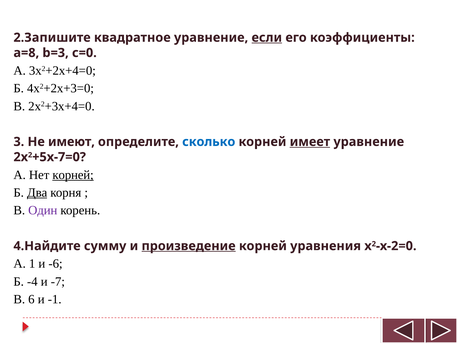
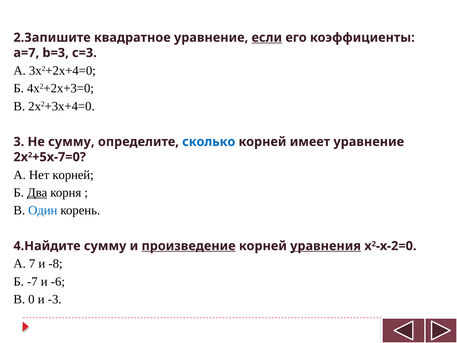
а=8: а=8 -> а=7 (26, 53)
с=0: с=0 -> с=3 (84, 53)
Не имеют: имеют -> сумму (71, 142)
имеет underline: present -> none (310, 142)
корней underline: present -> none (73, 175)
Один colour: purple -> blue (43, 210)
уравнения underline: none -> present (326, 246)
1: 1 -> 7 (32, 264)
-6: -6 -> -8 (55, 264)
-4: -4 -> -7 (32, 281)
-7: -7 -> -6 (58, 281)
6: 6 -> 0 (31, 299)
-1: -1 -> -3 (55, 299)
